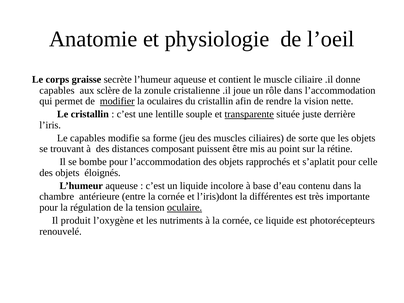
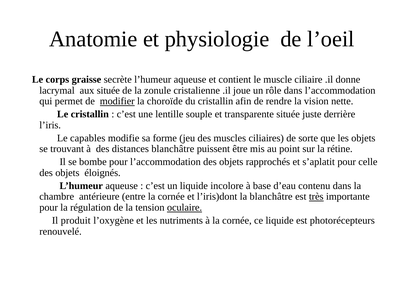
capables: capables -> lacrymal (57, 90)
aux sclère: sclère -> située (108, 90)
oculaires: oculaires -> choroïde (165, 101)
transparente underline: present -> none (249, 114)
distances composant: composant -> blanchâtre (173, 149)
la différentes: différentes -> blanchâtre (271, 197)
très underline: none -> present (316, 197)
